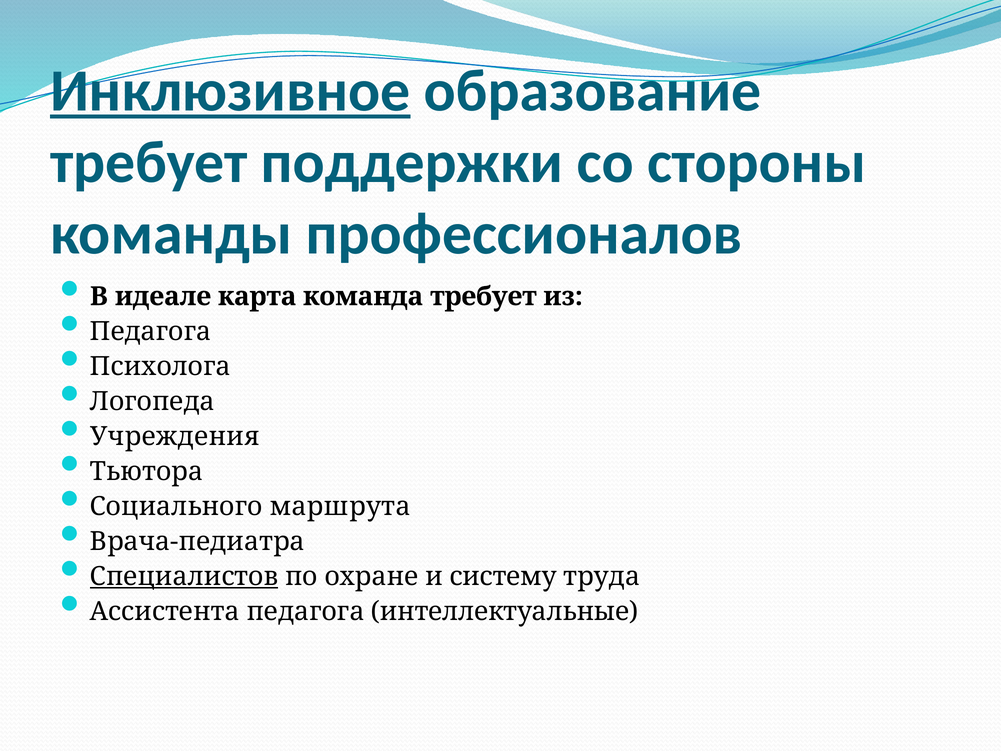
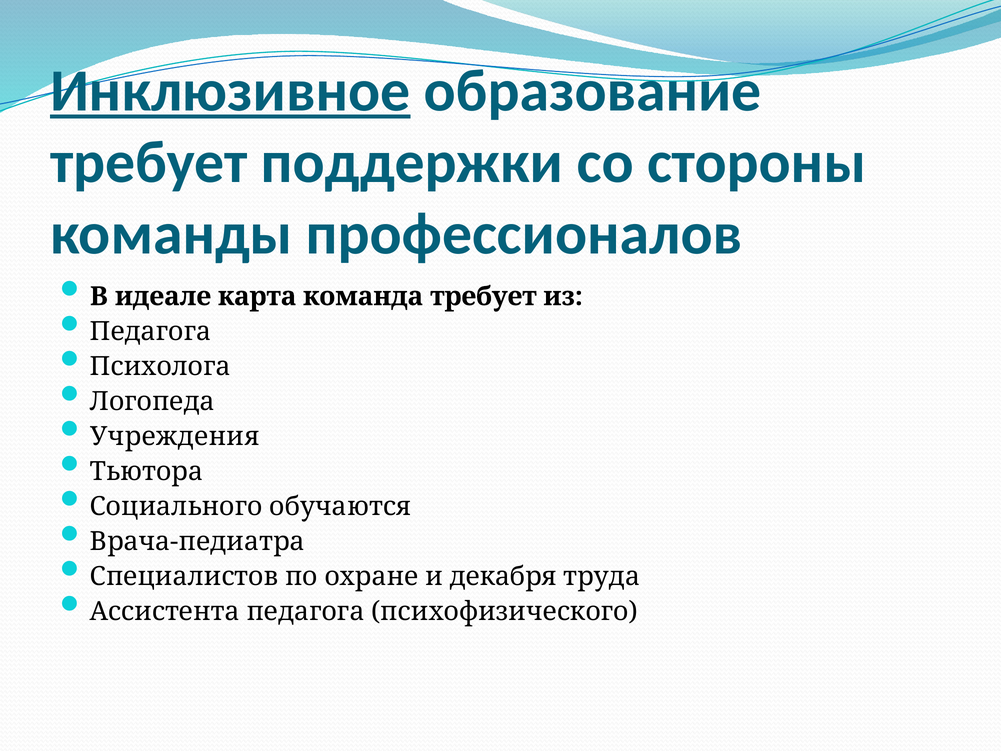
маршрута: маршрута -> обучаются (340, 506)
Специалистов underline: present -> none (184, 576)
систему: систему -> декабря (503, 576)
интеллектуальные: интеллектуальные -> психофизического (505, 611)
